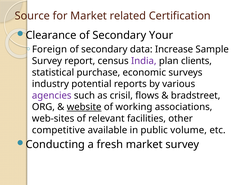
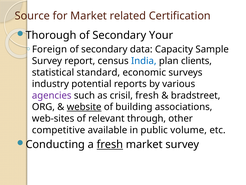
Clearance: Clearance -> Thorough (51, 35)
Increase: Increase -> Capacity (174, 49)
India colour: purple -> blue (144, 61)
purchase: purchase -> standard (98, 72)
crisil flows: flows -> fresh (147, 95)
working: working -> building (134, 107)
facilities: facilities -> through (146, 118)
fresh underline: none -> present (110, 144)
